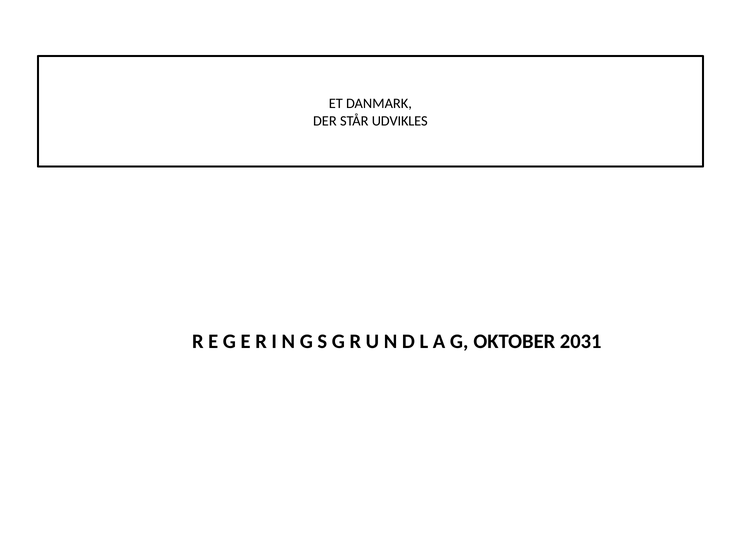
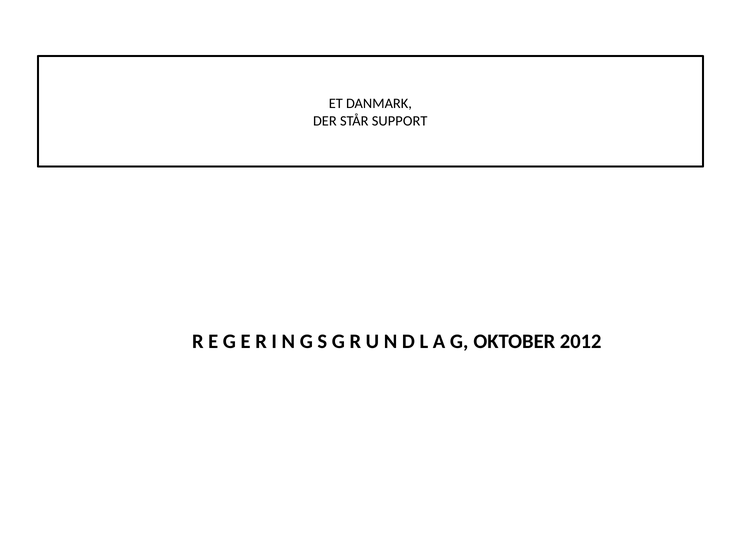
UDVIKLES: UDVIKLES -> SUPPORT (400, 121)
2031: 2031 -> 2012 (581, 342)
